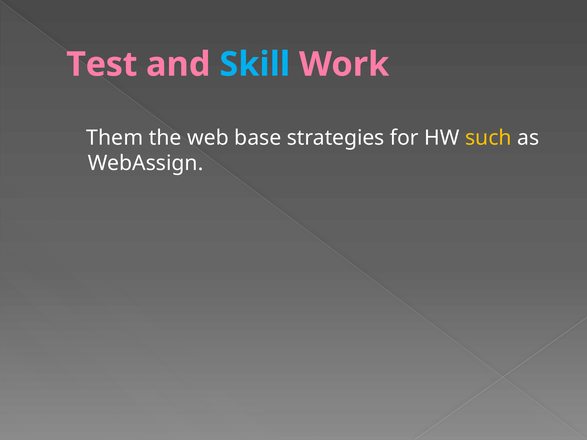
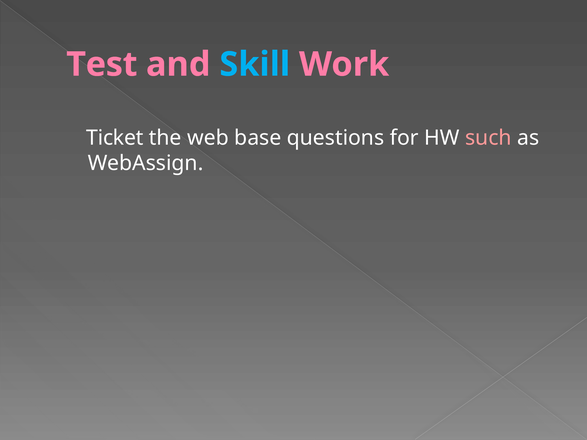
Them: Them -> Ticket (115, 138)
strategies: strategies -> questions (336, 138)
such colour: yellow -> pink (488, 138)
